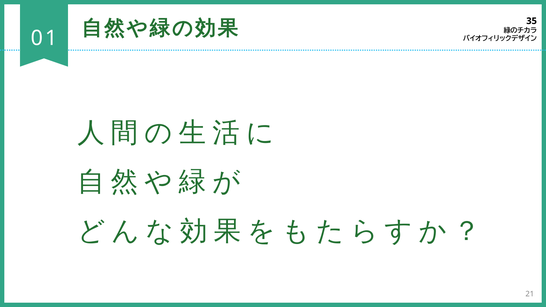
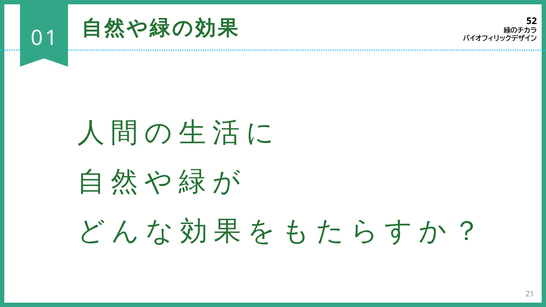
35: 35 -> 52 (532, 21)
